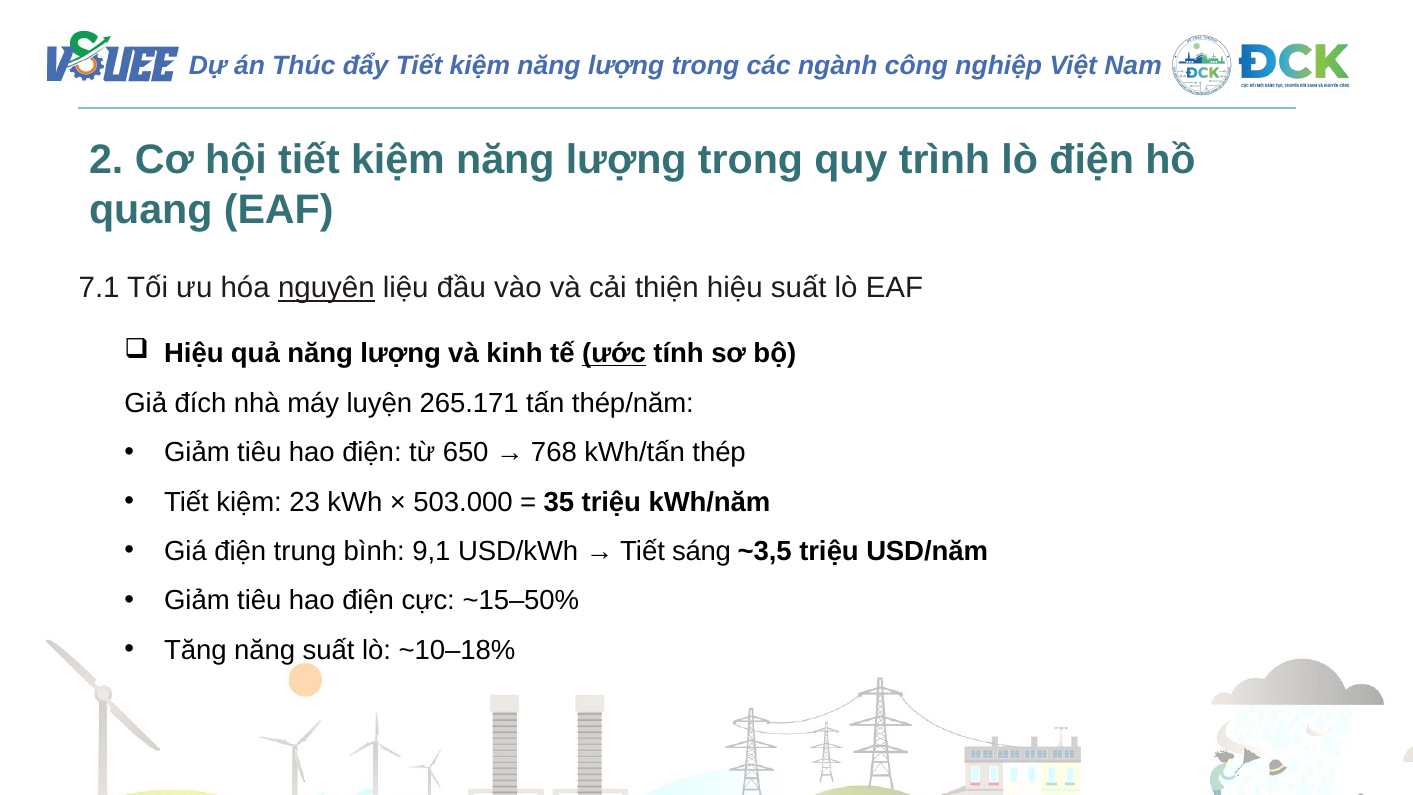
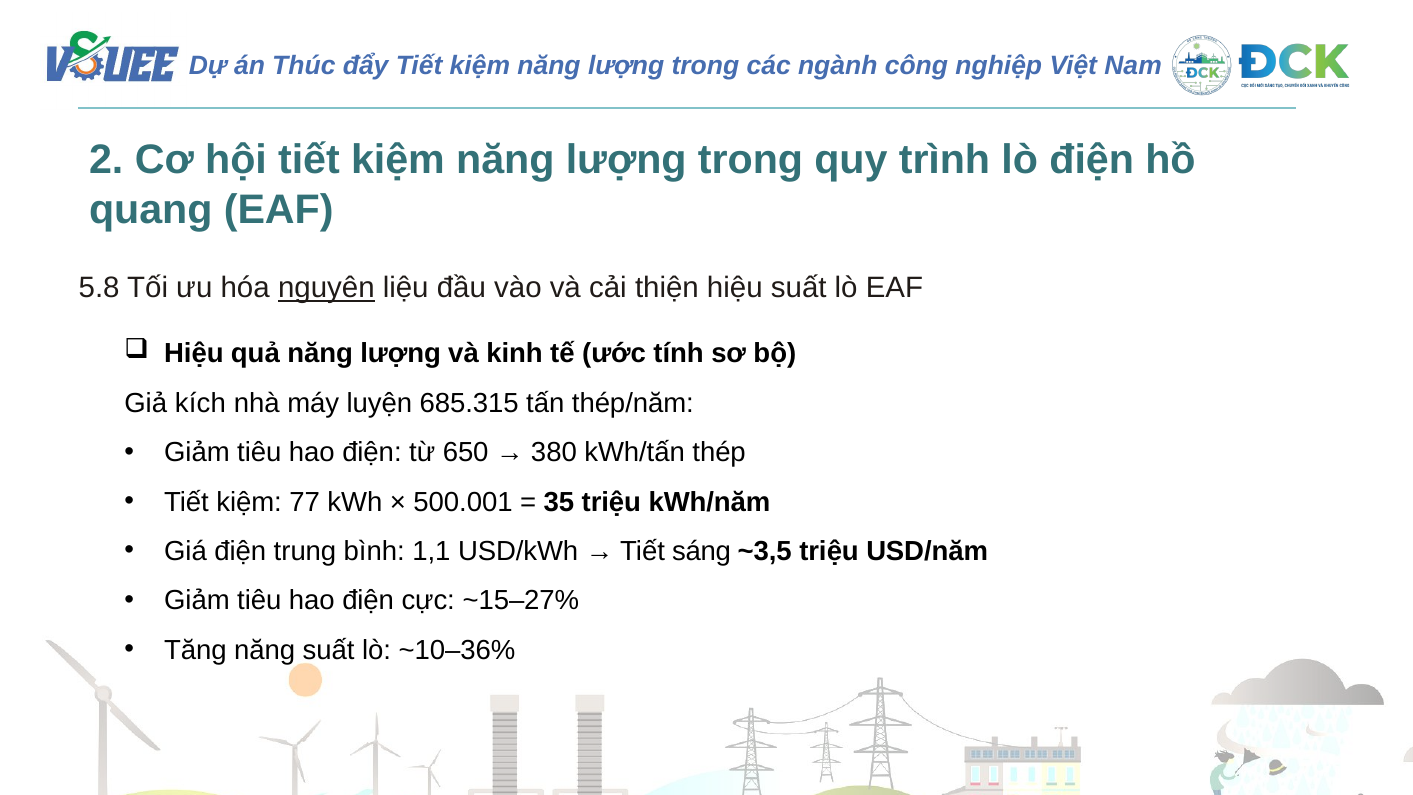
7.1: 7.1 -> 5.8 (99, 288)
ước underline: present -> none (614, 354)
đích: đích -> kích (200, 403)
265.171: 265.171 -> 685.315 (469, 403)
768: 768 -> 380 (554, 452)
23: 23 -> 77 (305, 502)
503.000: 503.000 -> 500.001 (463, 502)
9,1: 9,1 -> 1,1 (431, 551)
~15–50%: ~15–50% -> ~15–27% (521, 601)
~10–18%: ~10–18% -> ~10–36% (457, 650)
